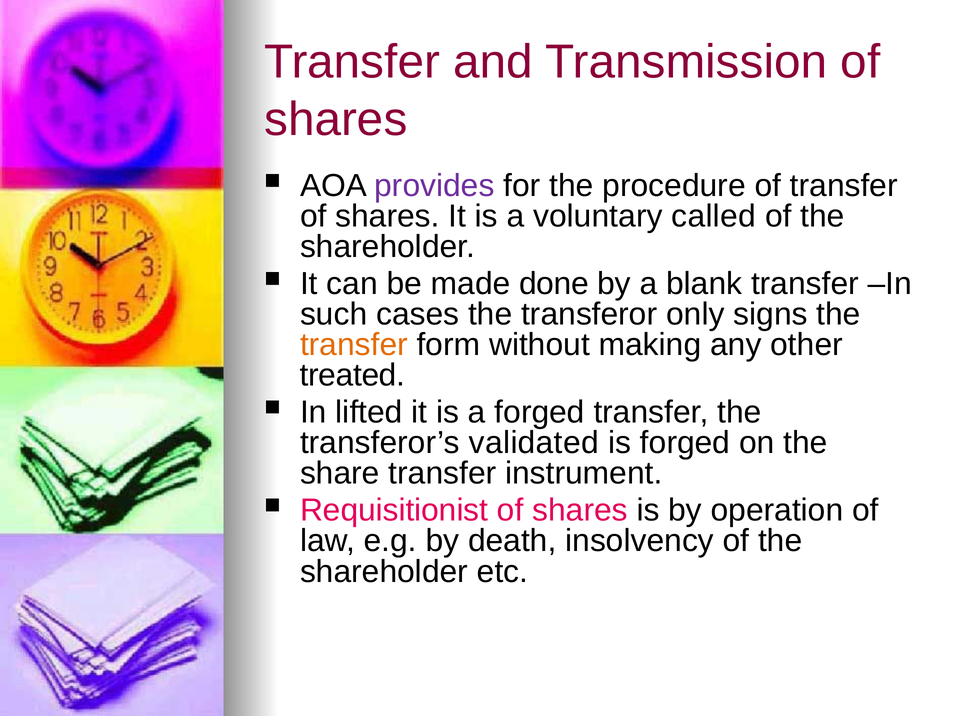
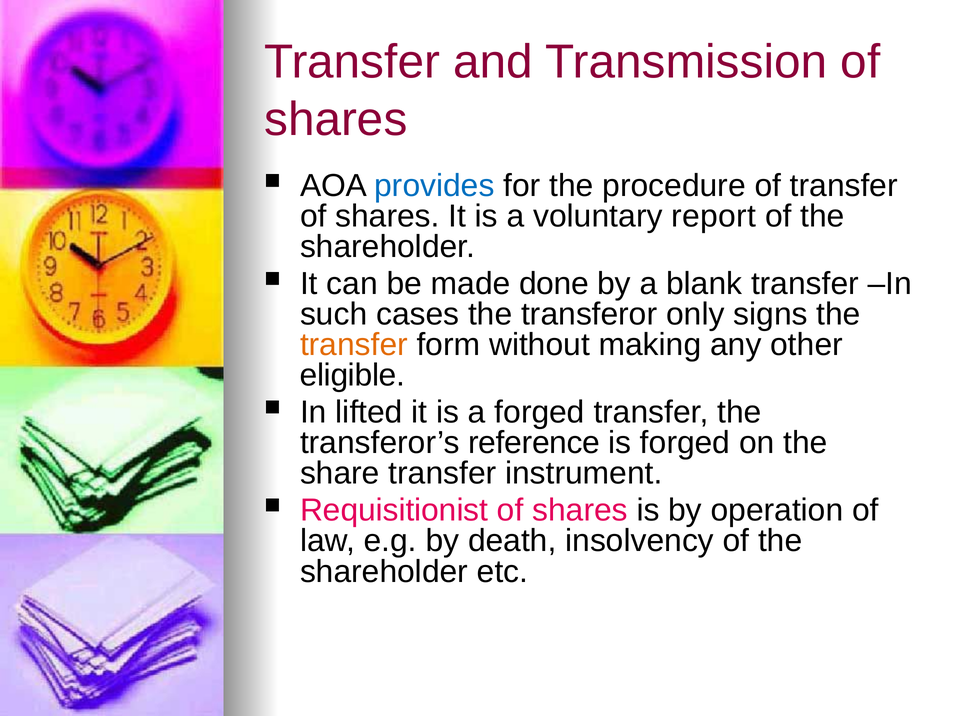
provides colour: purple -> blue (434, 186)
called: called -> report (714, 216)
treated: treated -> eligible (352, 376)
validated: validated -> reference (534, 443)
